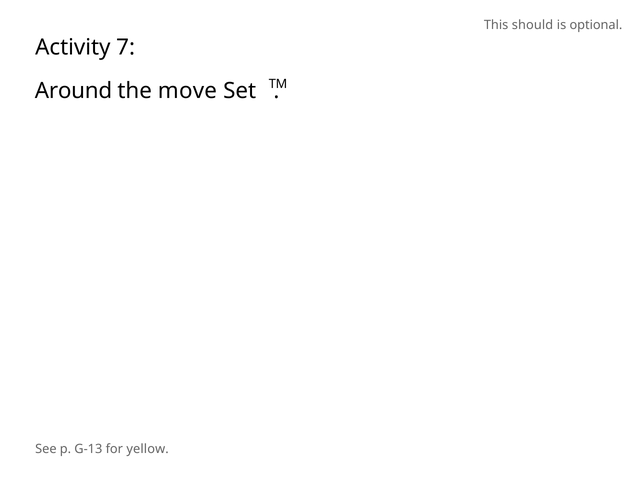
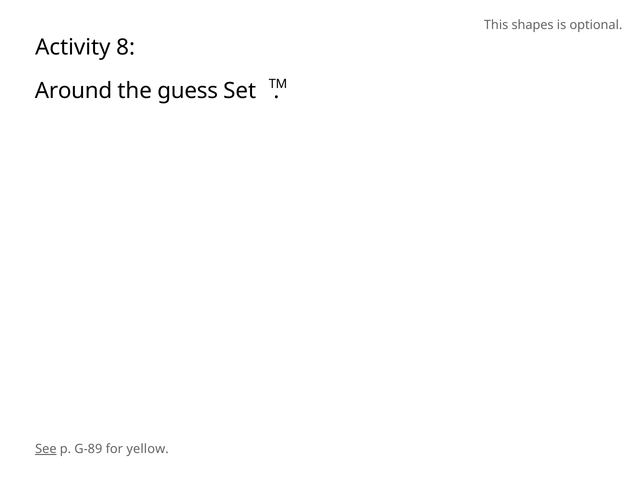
should: should -> shapes (533, 25)
7: 7 -> 8 (126, 47)
move: move -> guess (188, 90)
See underline: none -> present (46, 448)
G-13: G-13 -> G-89 (88, 448)
